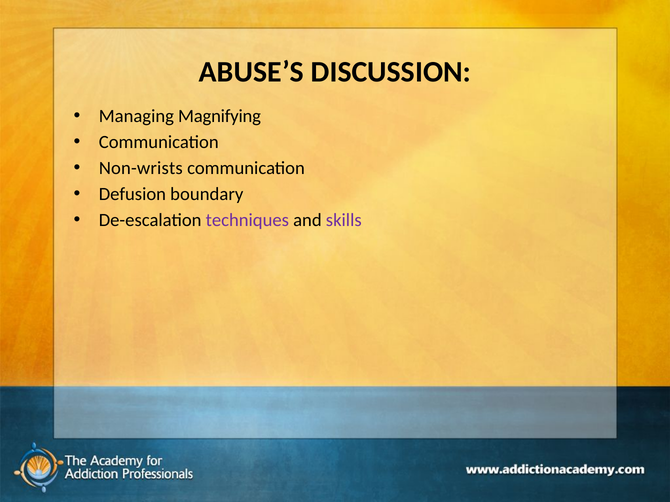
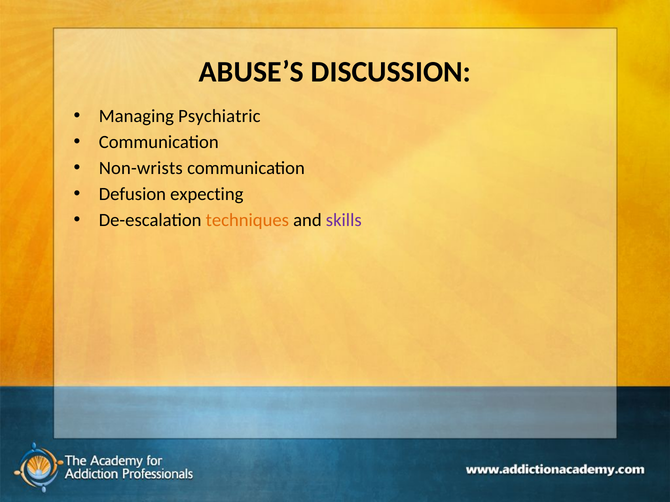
Magnifying: Magnifying -> Psychiatric (219, 116)
boundary: boundary -> expecting (207, 195)
techniques colour: purple -> orange (247, 221)
